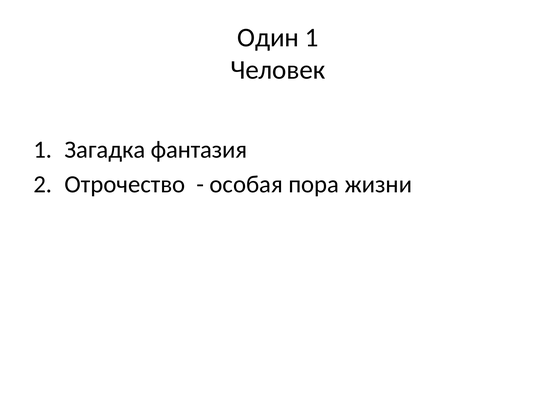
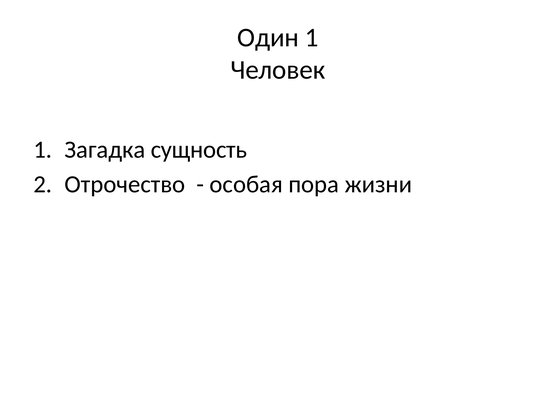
фантазия: фантазия -> сущность (199, 150)
